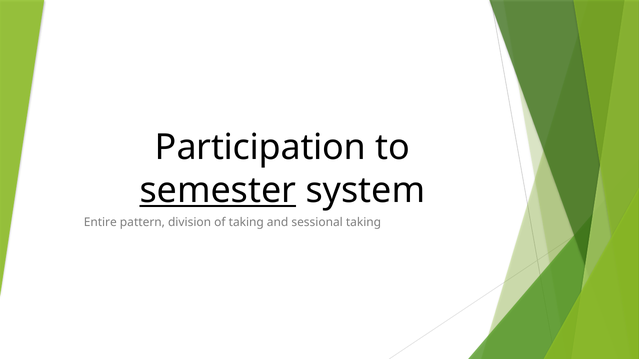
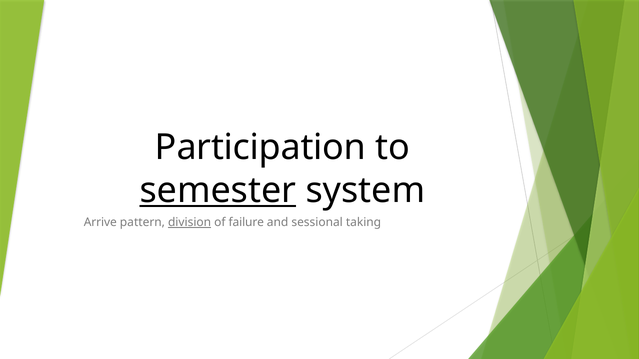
Entire: Entire -> Arrive (100, 223)
division underline: none -> present (190, 223)
of taking: taking -> failure (246, 223)
